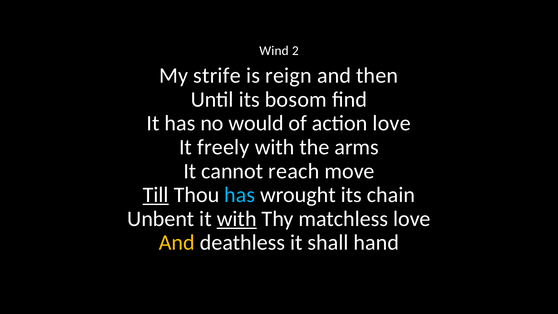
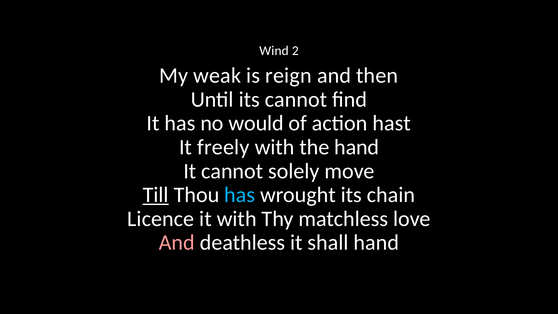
strife: strife -> weak (217, 76)
its bosom: bosom -> cannot (296, 99)
action love: love -> hast (392, 123)
the arms: arms -> hand (357, 147)
reach: reach -> solely (294, 171)
Unbent: Unbent -> Licence (161, 219)
with underline: present -> none (237, 219)
And colour: yellow -> pink (177, 243)
